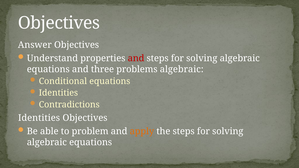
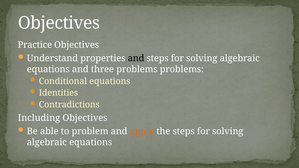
Answer: Answer -> Practice (35, 45)
and colour: red -> black (136, 58)
problems algebraic: algebraic -> problems (182, 69)
Identities: Identities -> Including (39, 118)
